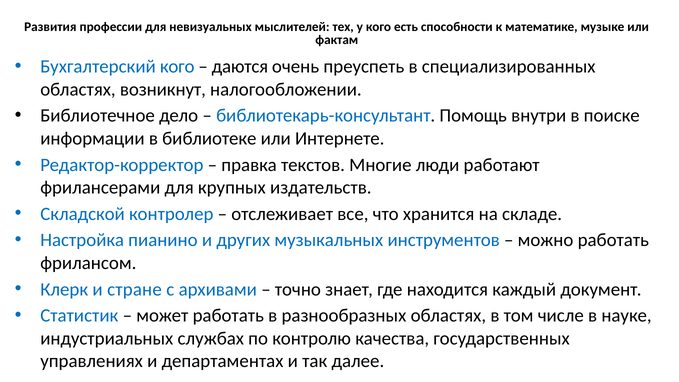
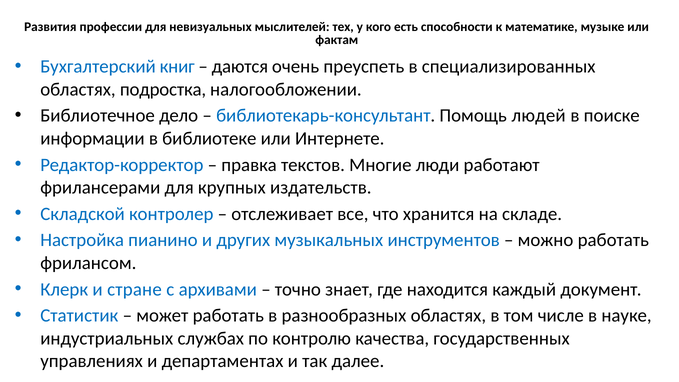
Бухгалтерский кого: кого -> книг (177, 67)
возникнут: возникнут -> подростка (163, 89)
внутри: внутри -> людей (539, 116)
